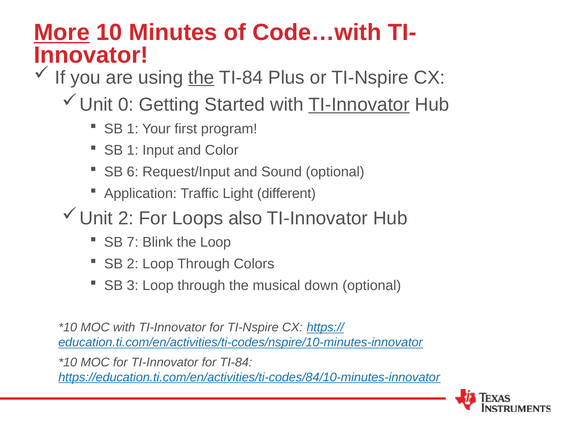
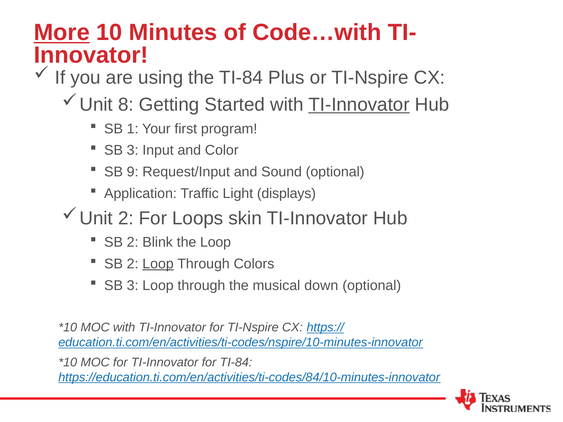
the underline: present -> none (201, 78)
0: 0 -> 8 (126, 105)
1: 1 -> 3 (133, 150)
6: 6 -> 9 (133, 172)
different: different -> displays (286, 194)
also: also -> skin (245, 218)
7: 7 -> 2 (133, 242)
Loop underline: none -> present (158, 264)
